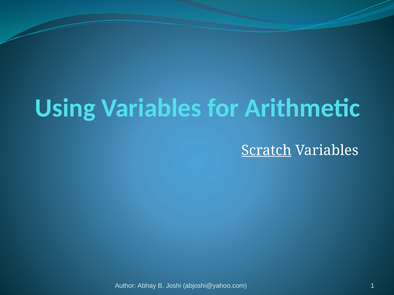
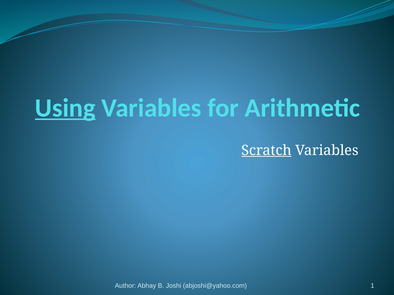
Using underline: none -> present (65, 108)
